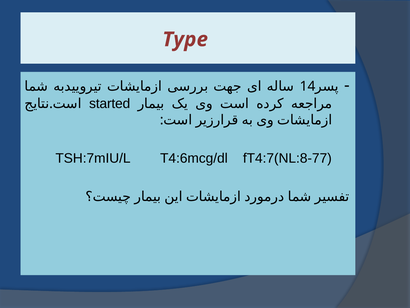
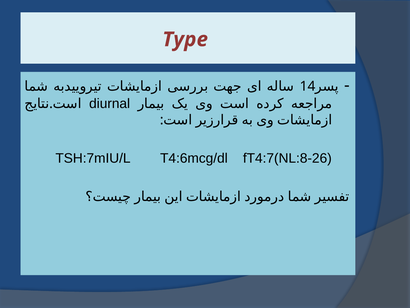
started: started -> diurnal (110, 103)
fT4:7(NL:8-77: fT4:7(NL:8-77 -> fT4:7(NL:8-26 (287, 158)
